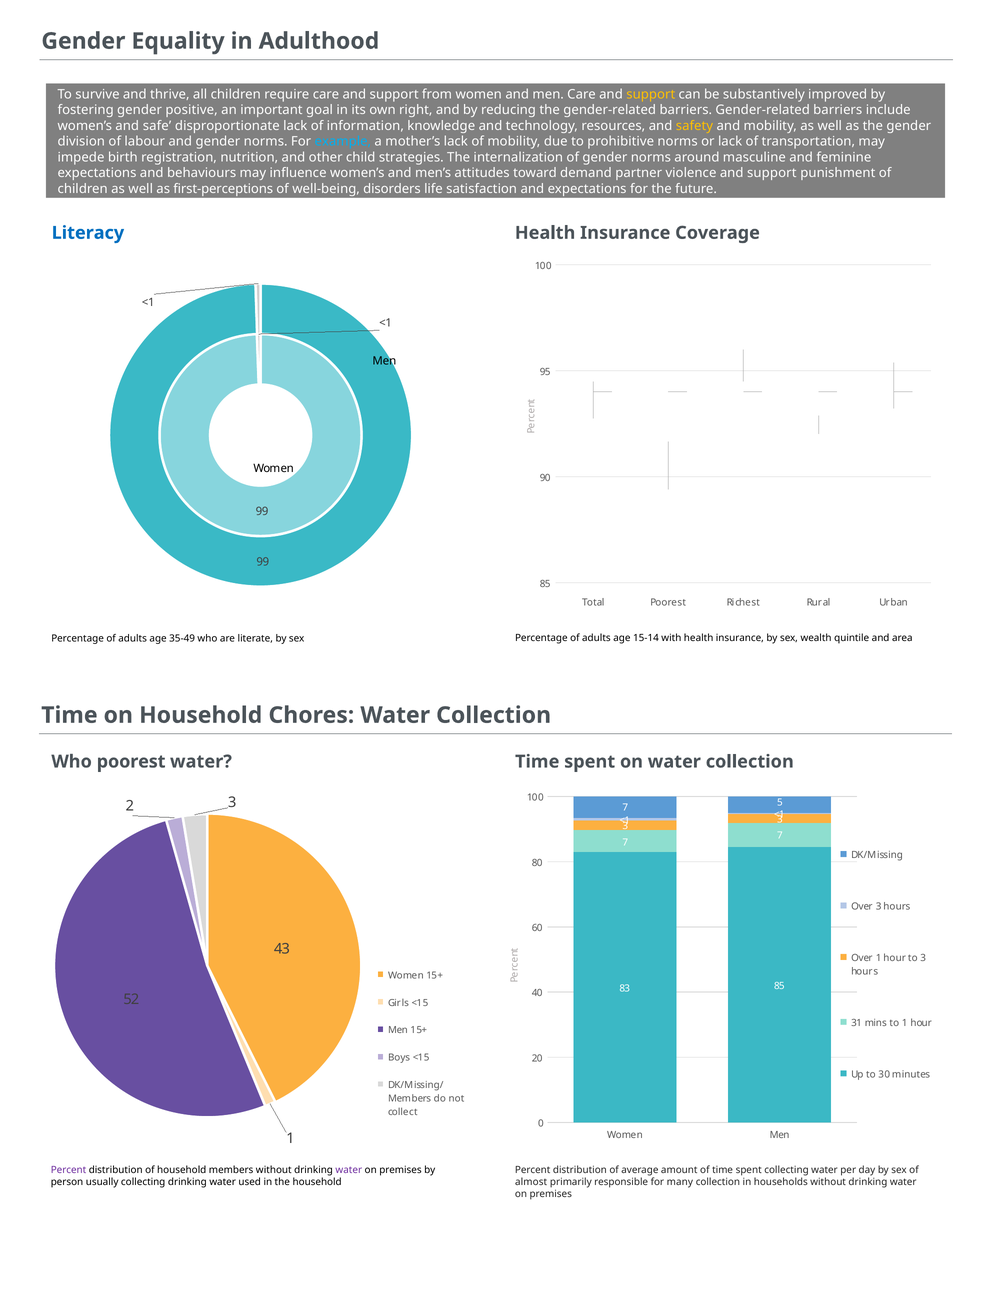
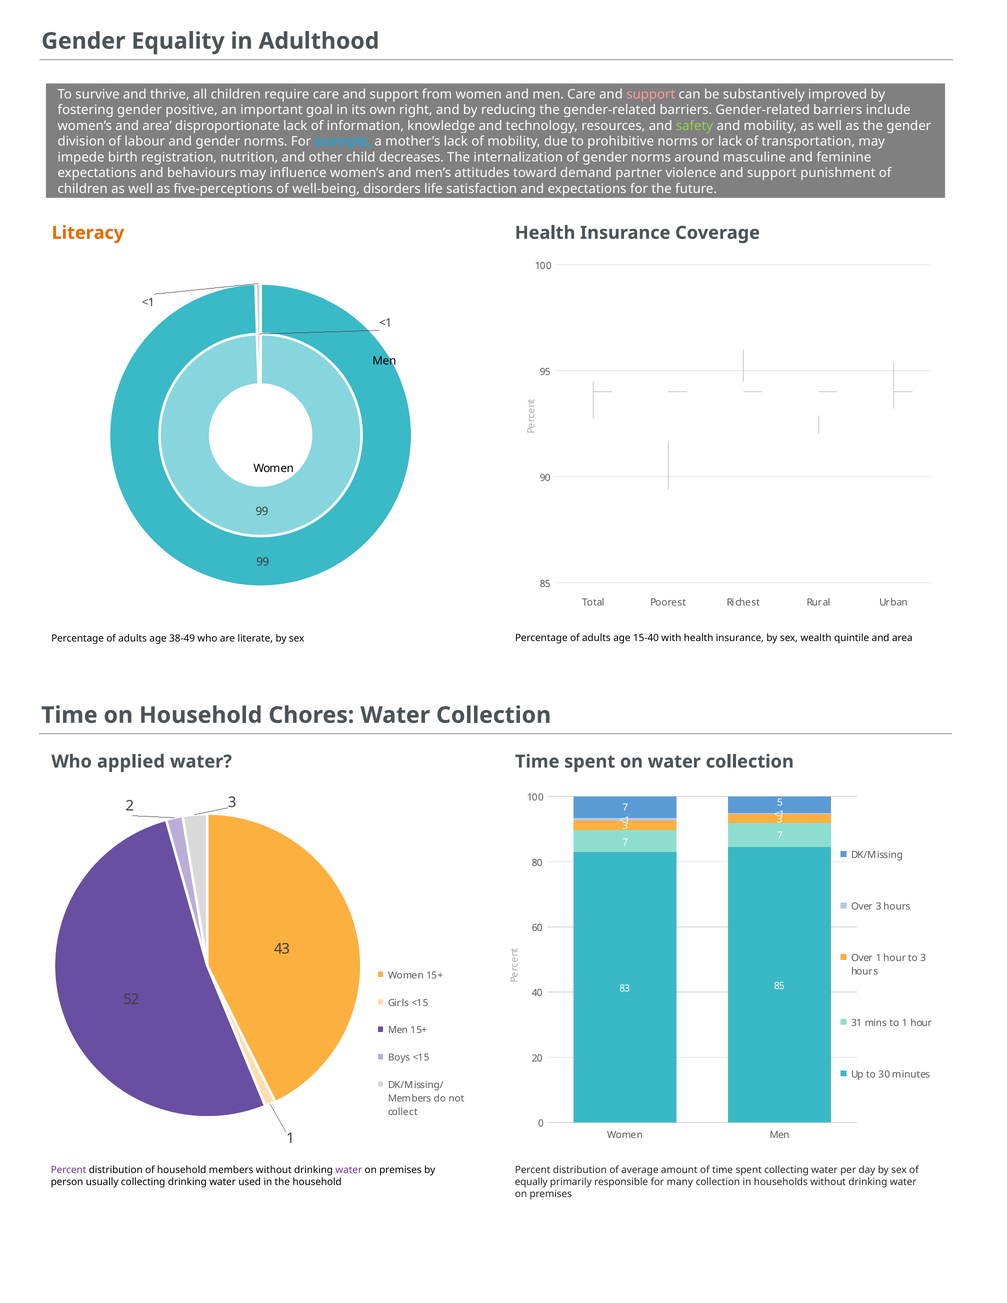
support colour: yellow -> pink (651, 94)
women’s and safe: safe -> area (157, 126)
safety colour: yellow -> light green (694, 126)
strategies: strategies -> decreases (411, 157)
first-perceptions: first-perceptions -> five-perceptions (223, 189)
Literacy colour: blue -> orange (88, 233)
15-14: 15-14 -> 15-40 (646, 638)
35-49: 35-49 -> 38-49 (182, 639)
Who poorest: poorest -> applied (131, 762)
almost: almost -> equally (531, 1182)
